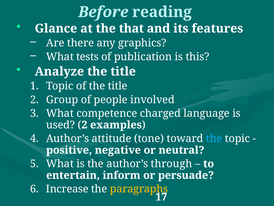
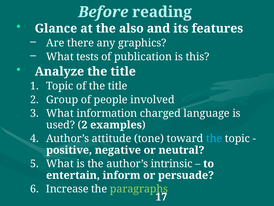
that: that -> also (131, 28)
competence: competence -> information (107, 113)
through: through -> intrinsic (172, 163)
paragraphs colour: yellow -> light green (139, 189)
